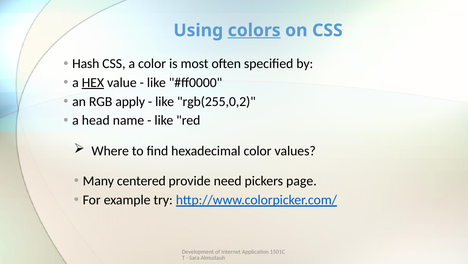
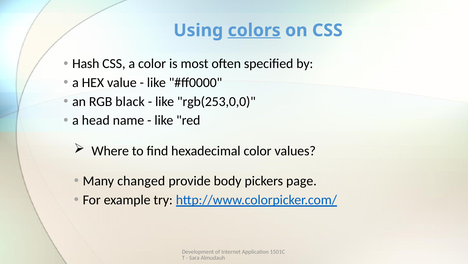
HEX underline: present -> none (93, 82)
apply: apply -> black (130, 101)
rgb(255,0,2: rgb(255,0,2 -> rgb(253,0,0 (216, 101)
centered: centered -> changed (141, 180)
need: need -> body (228, 180)
